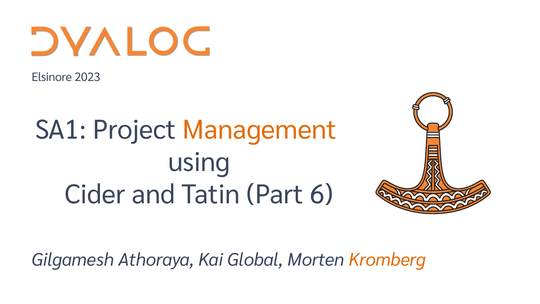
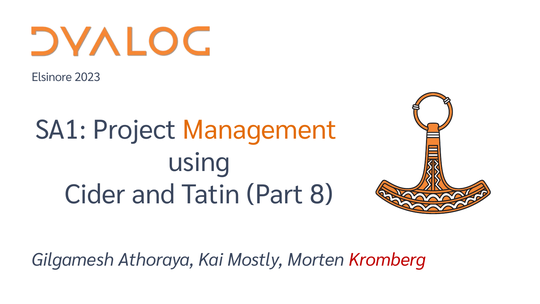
6: 6 -> 8 (321, 195)
Global: Global -> Mostly (255, 260)
Kromberg colour: orange -> red (387, 260)
